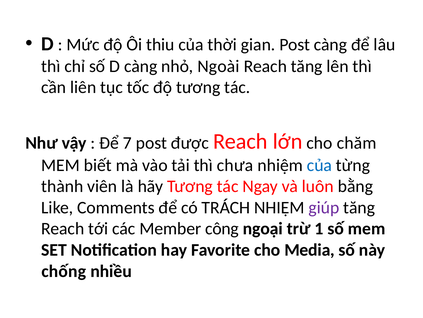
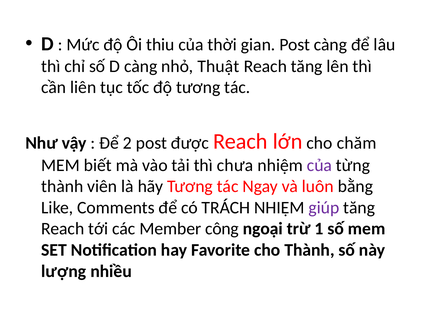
Ngoài: Ngoài -> Thuật (218, 66)
7: 7 -> 2 (127, 143)
của colour: blue -> purple (319, 165)
cho Media: Media -> Thành (309, 249)
chống: chống -> lượng (64, 271)
